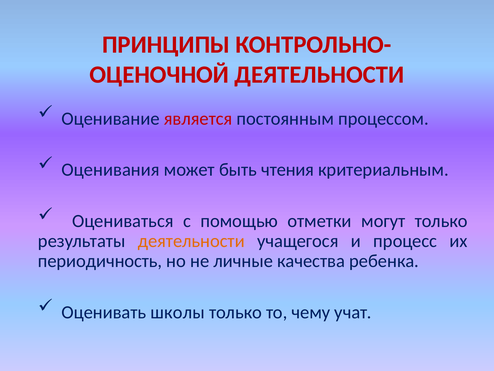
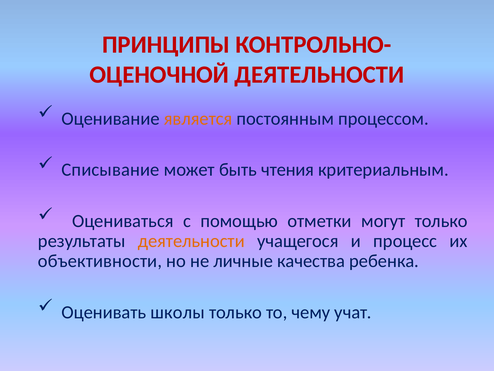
является colour: red -> orange (198, 118)
Оценивания: Оценивания -> Списывание (111, 170)
периодичность: периодичность -> объективности (100, 261)
